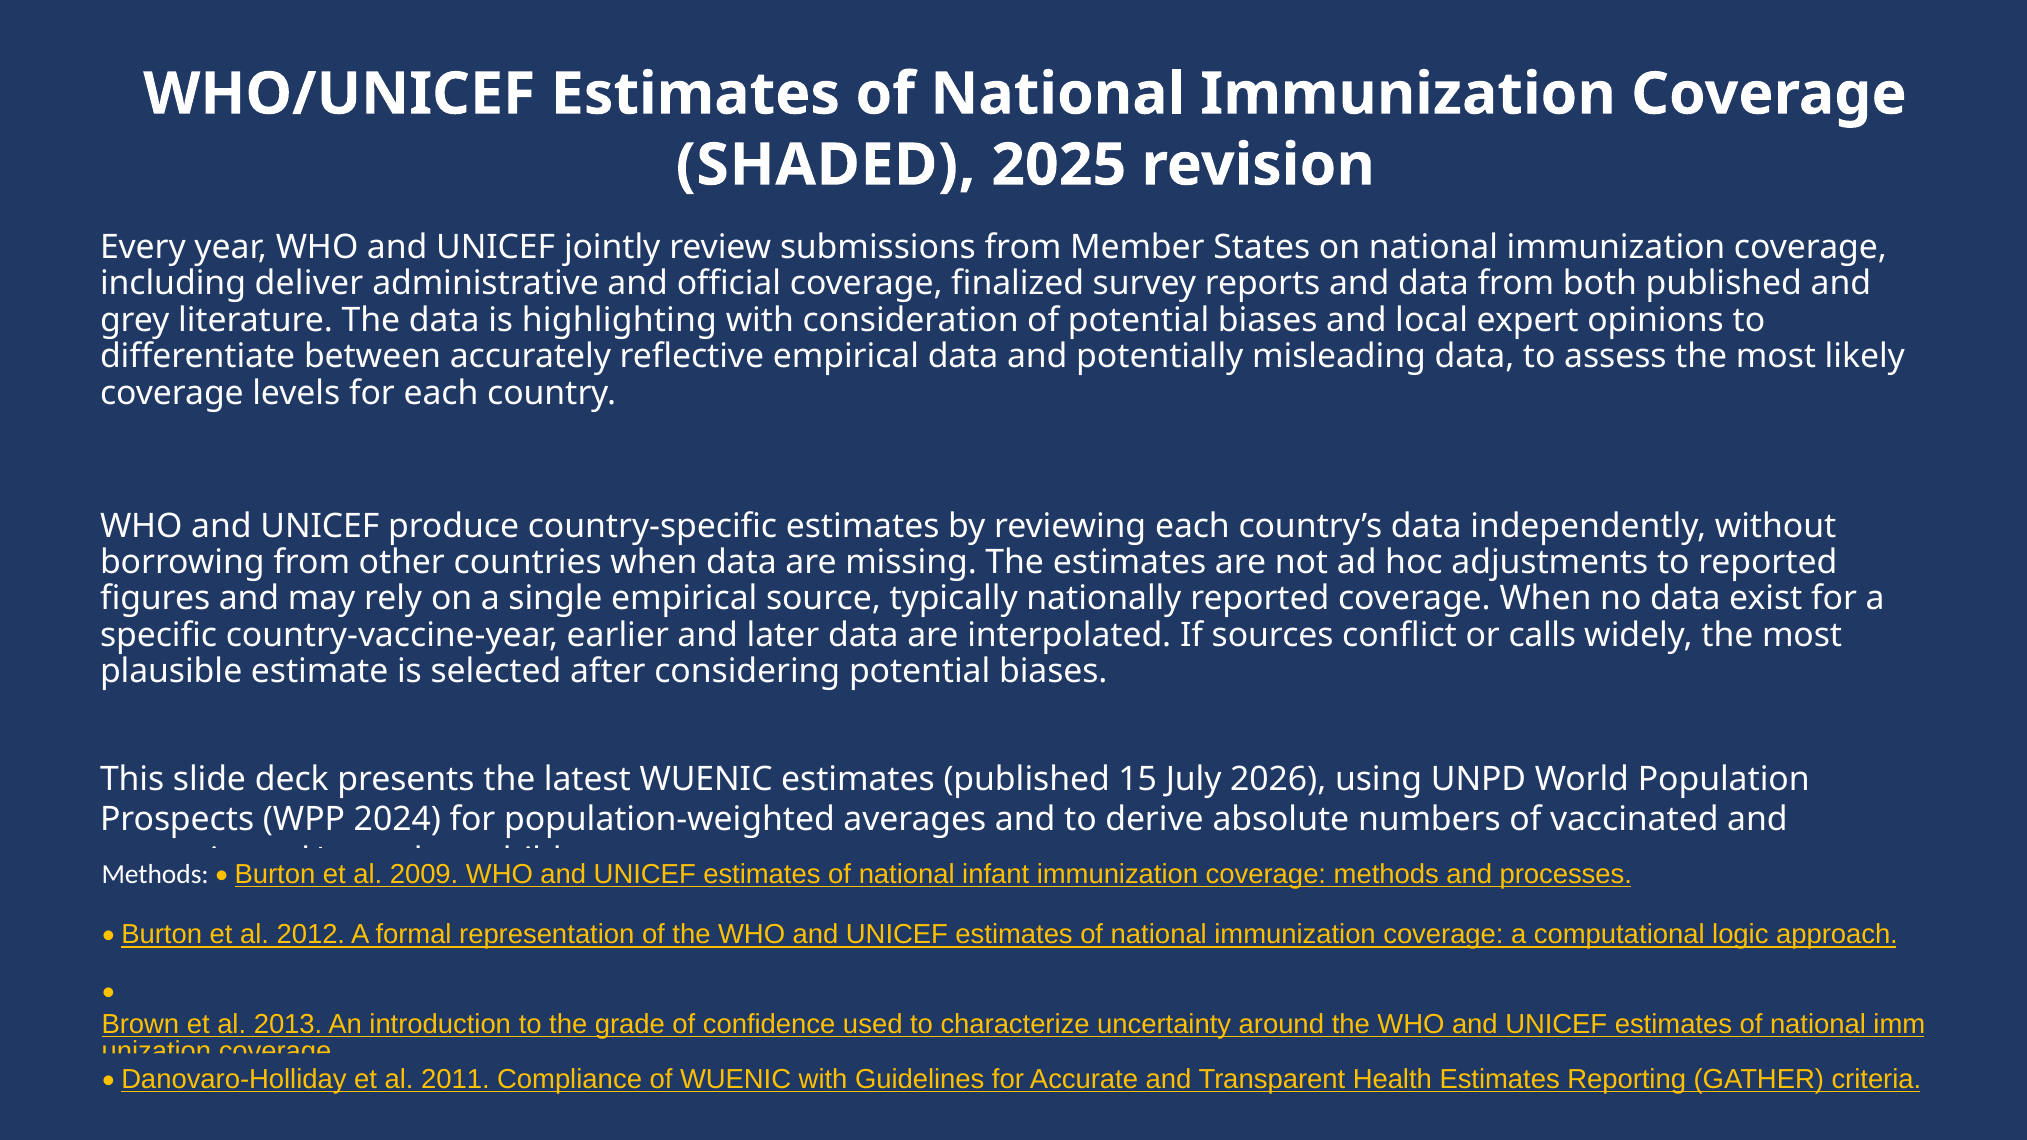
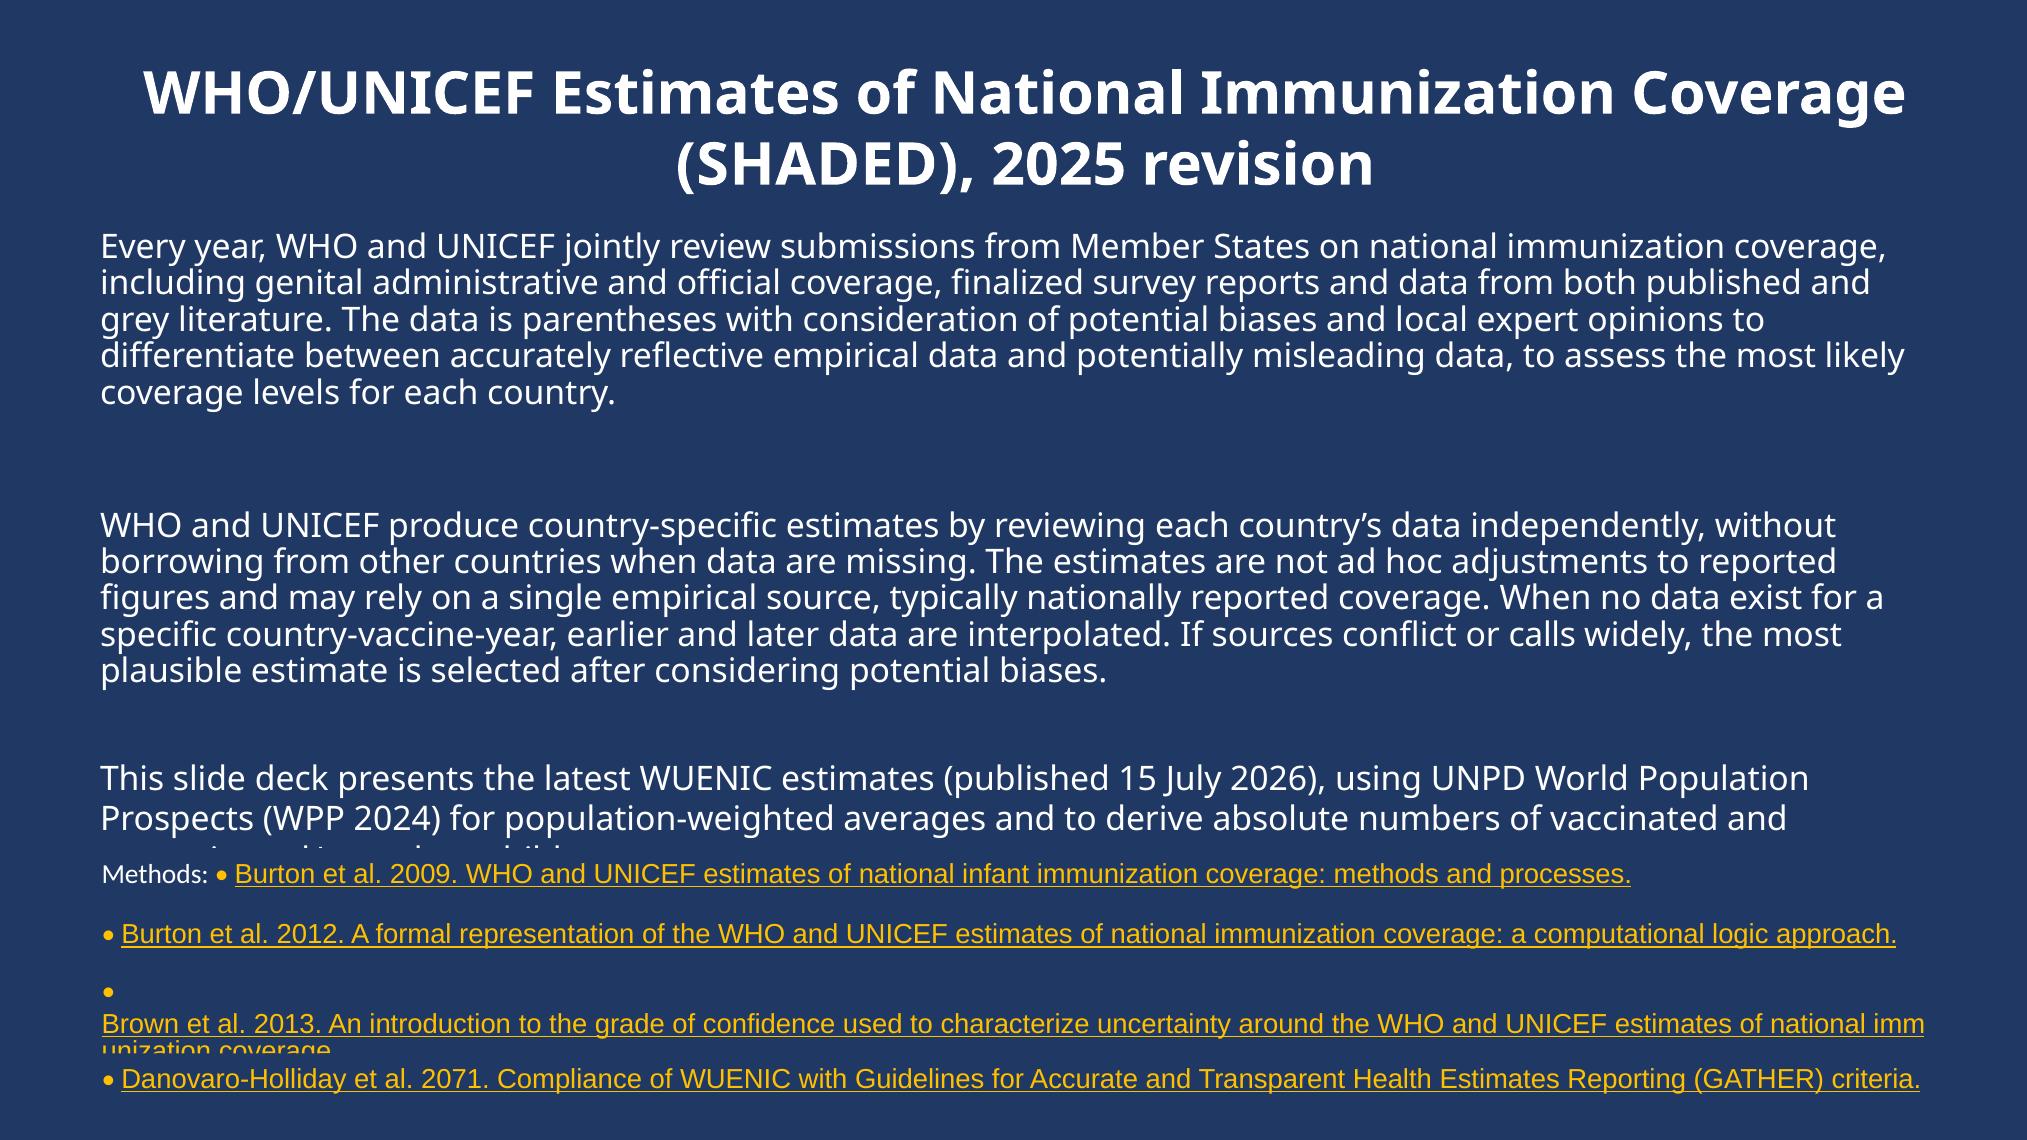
deliver: deliver -> genital (309, 284)
highlighting: highlighting -> parentheses (620, 320)
2011: 2011 -> 2071 (455, 1079)
